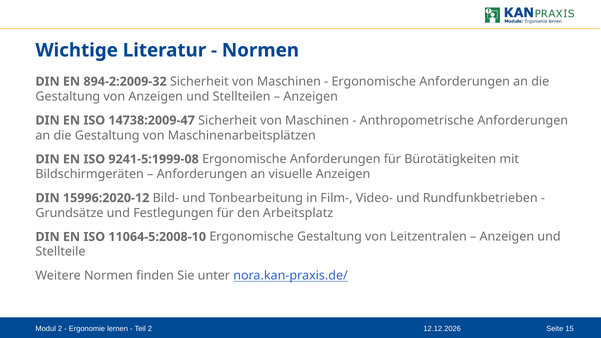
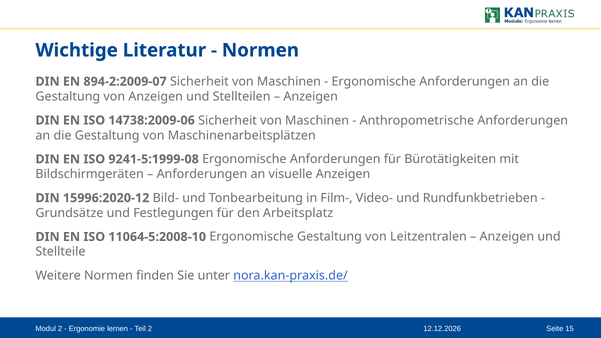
894-2:2009-32: 894-2:2009-32 -> 894-2:2009-07 (125, 82)
14738:2009-47: 14738:2009-47 -> 14738:2009-06 (152, 120)
